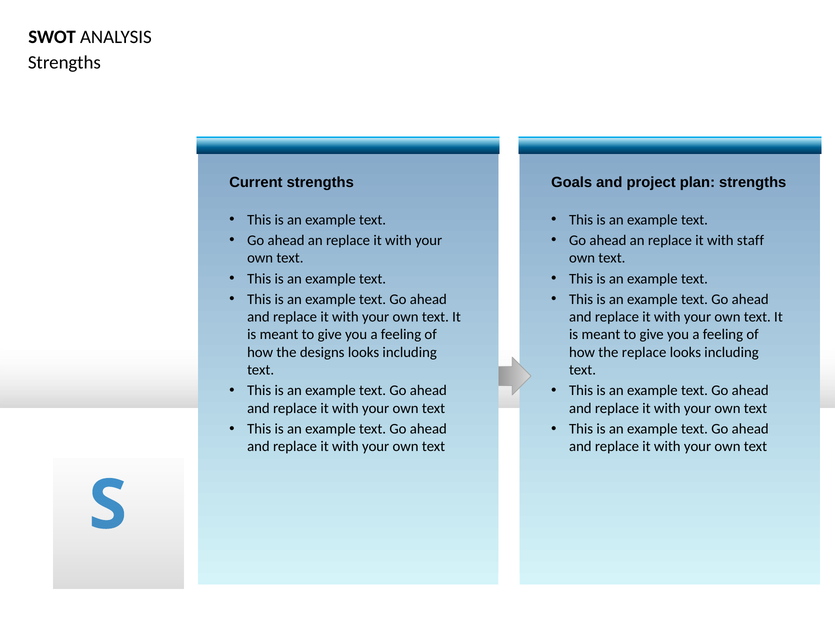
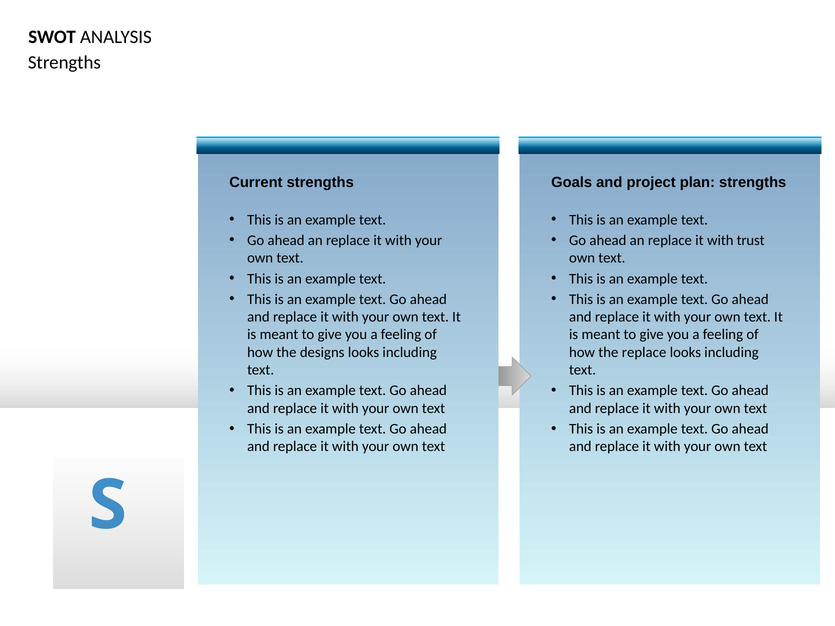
staff: staff -> trust (751, 240)
